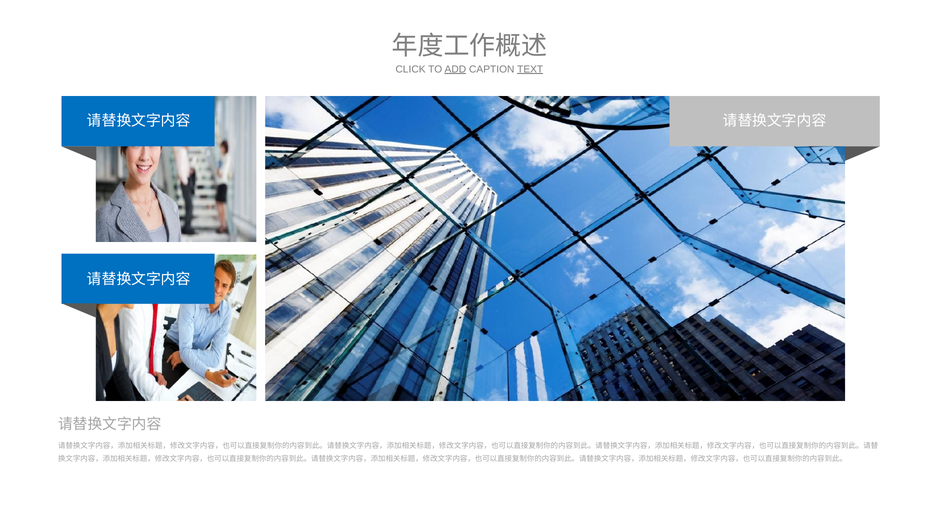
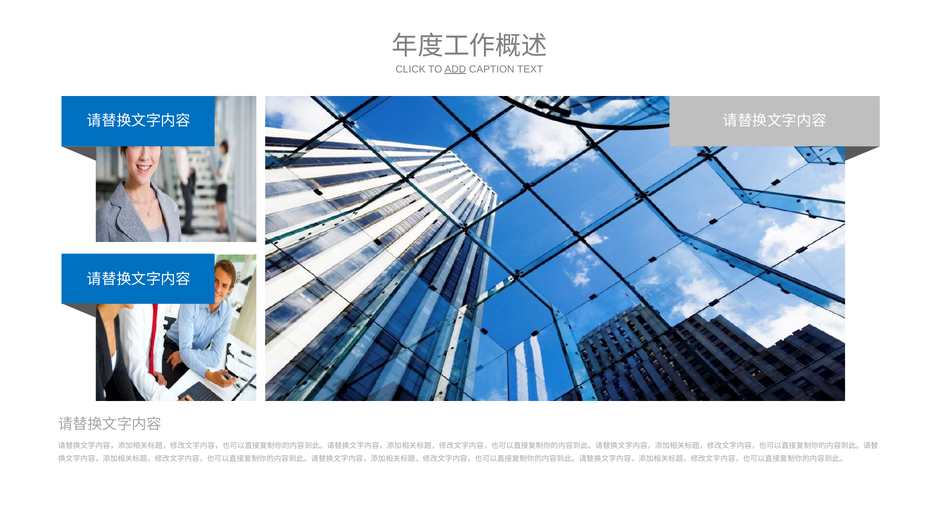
TEXT underline: present -> none (530, 69)
